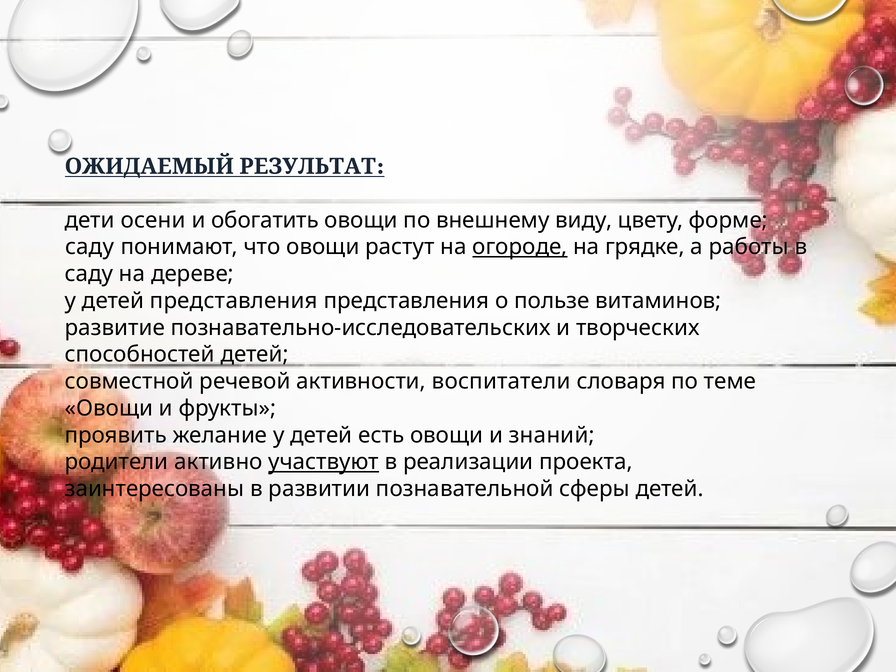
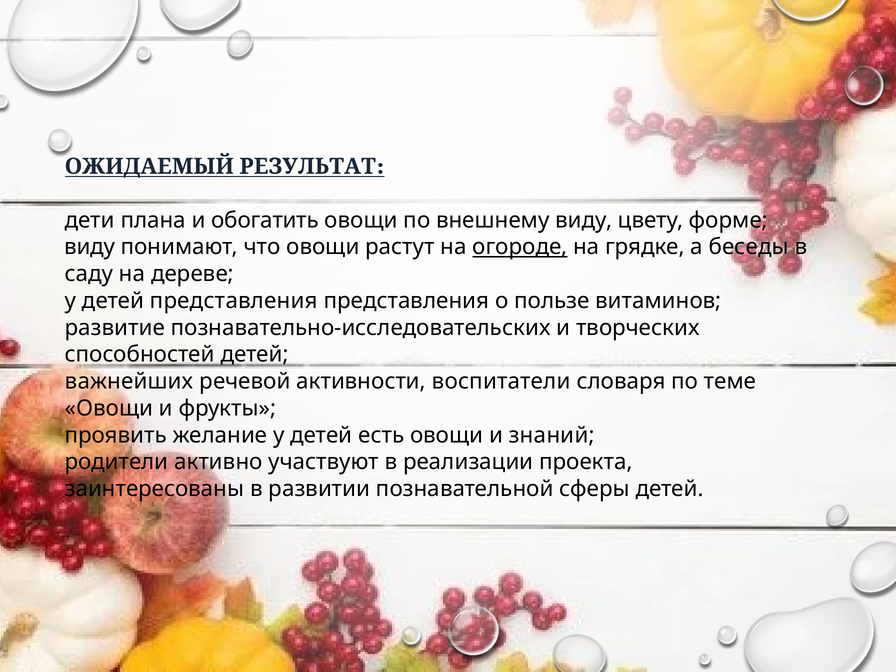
осени: осени -> плана (153, 220)
саду: саду -> виду (90, 247)
работы: работы -> беседы (749, 247)
совместной: совместной -> важнейших (129, 381)
участвуют underline: present -> none (324, 462)
